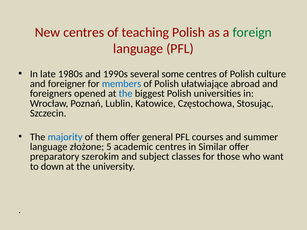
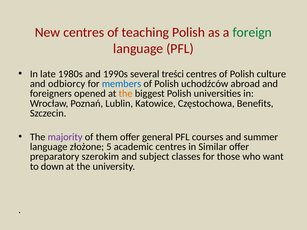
some: some -> treści (173, 74)
foreigner: foreigner -> odbiorcy (67, 84)
ułatwiające: ułatwiające -> uchodźców (205, 84)
the colour: blue -> orange (126, 94)
Stosując: Stosując -> Benefits (255, 104)
majority colour: blue -> purple (65, 137)
